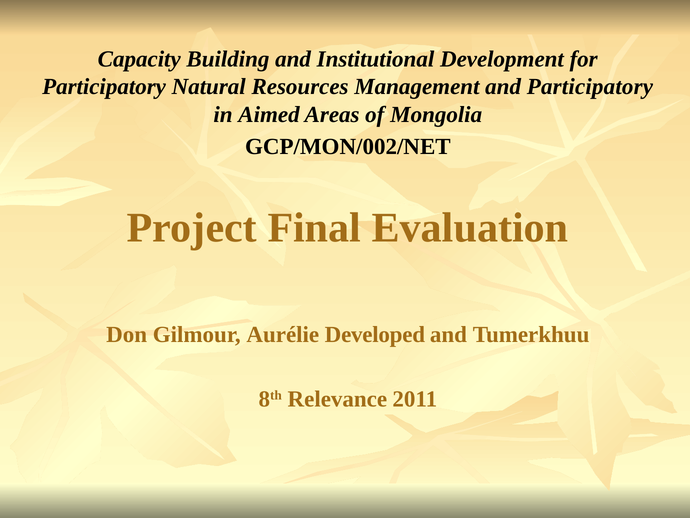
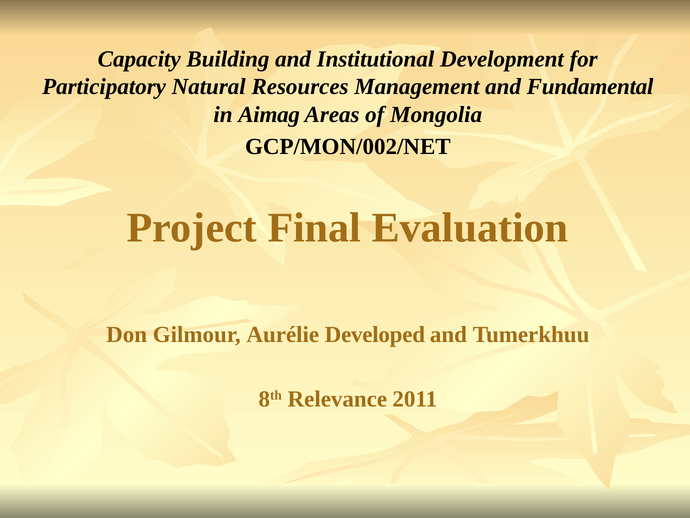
and Participatory: Participatory -> Fundamental (590, 87)
Aimed: Aimed -> Aimag (269, 114)
